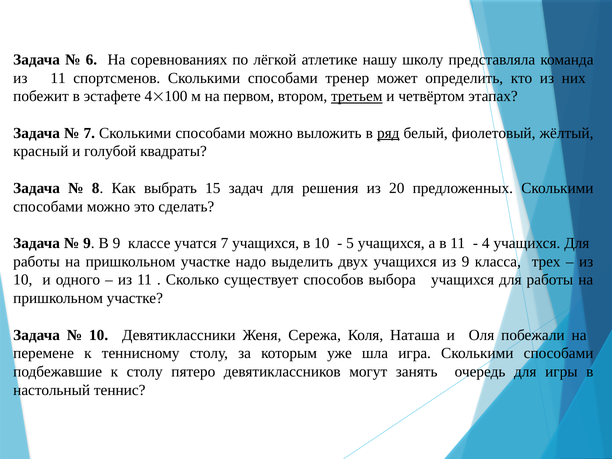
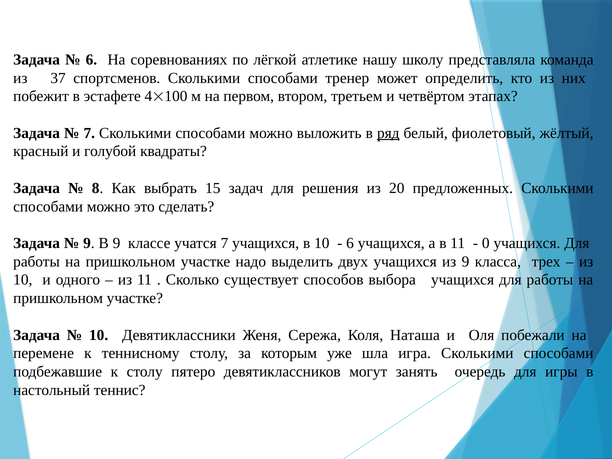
11: 11 -> 37 (58, 78)
третьем underline: present -> none (357, 96)
5: 5 -> 6 (350, 243)
4: 4 -> 0 (486, 243)
